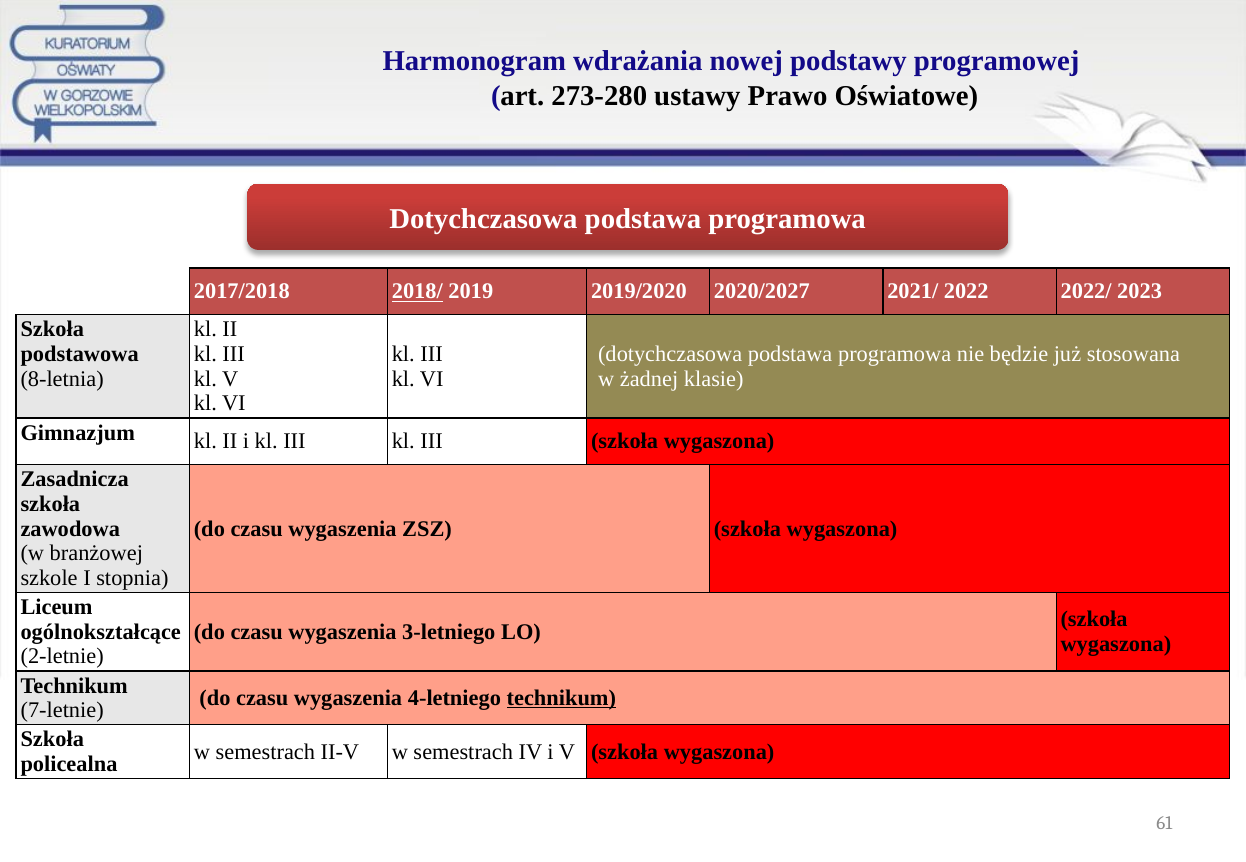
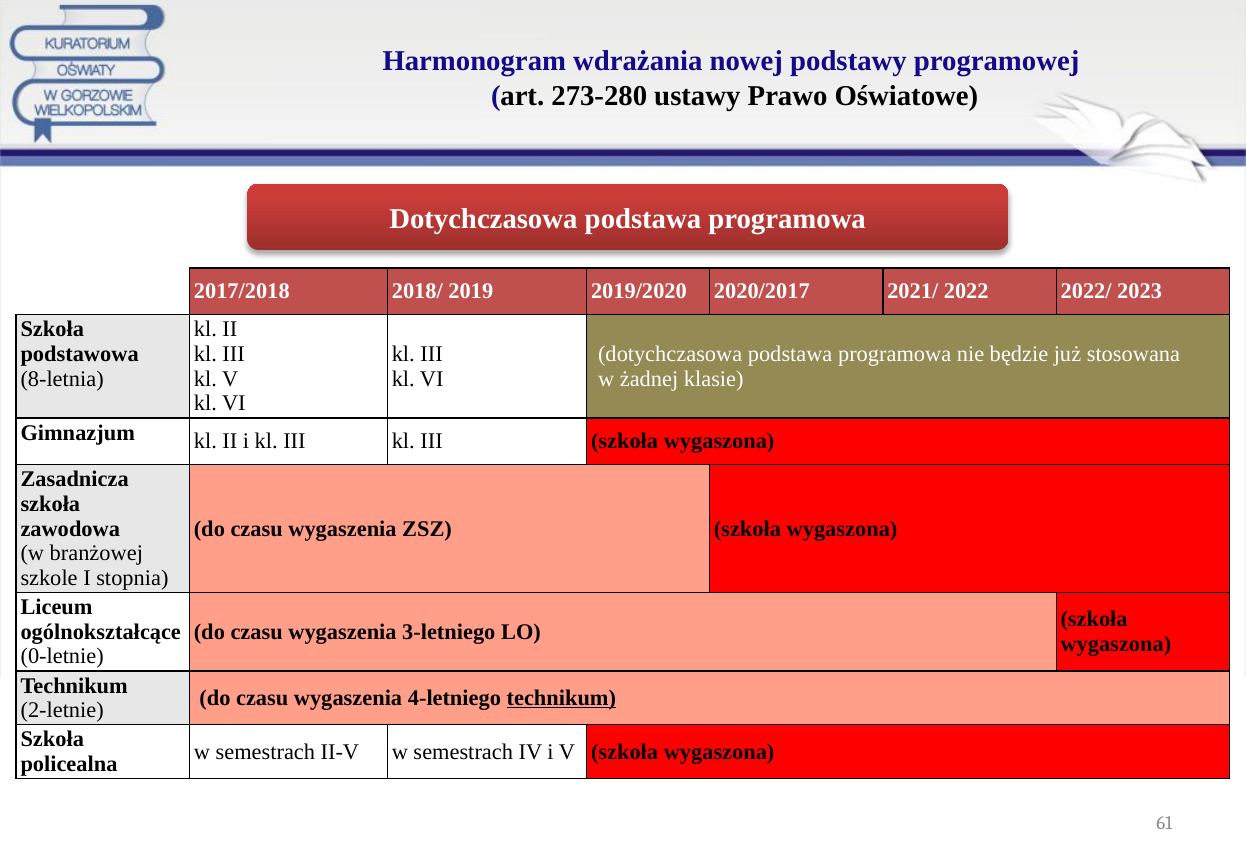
2018/ underline: present -> none (417, 292)
2020/2027: 2020/2027 -> 2020/2017 (762, 292)
2-letnie: 2-letnie -> 0-letnie (62, 657)
7-letnie: 7-letnie -> 2-letnie (62, 711)
